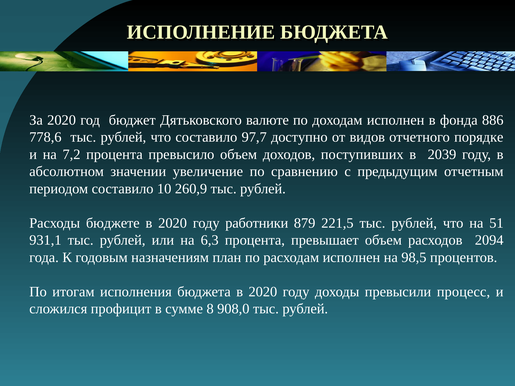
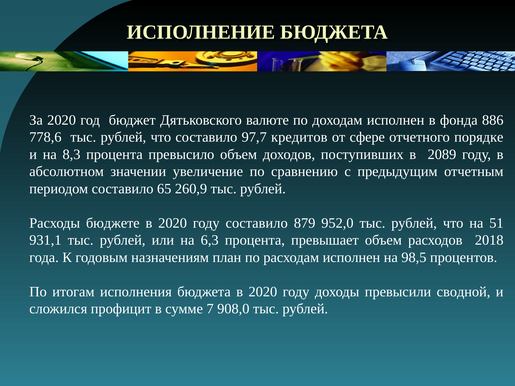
доступно: доступно -> кредитов (299, 137)
видов: видов -> сфере (367, 137)
7,2: 7,2 -> 8,3 (71, 154)
2039: 2039 -> 2089 (442, 154)
10: 10 -> 65 (164, 189)
году работники: работники -> составило (257, 223)
221,5: 221,5 -> 952,0 (337, 223)
2094: 2094 -> 2018 (489, 240)
процесс: процесс -> сводной (464, 292)
8: 8 -> 7 (210, 309)
